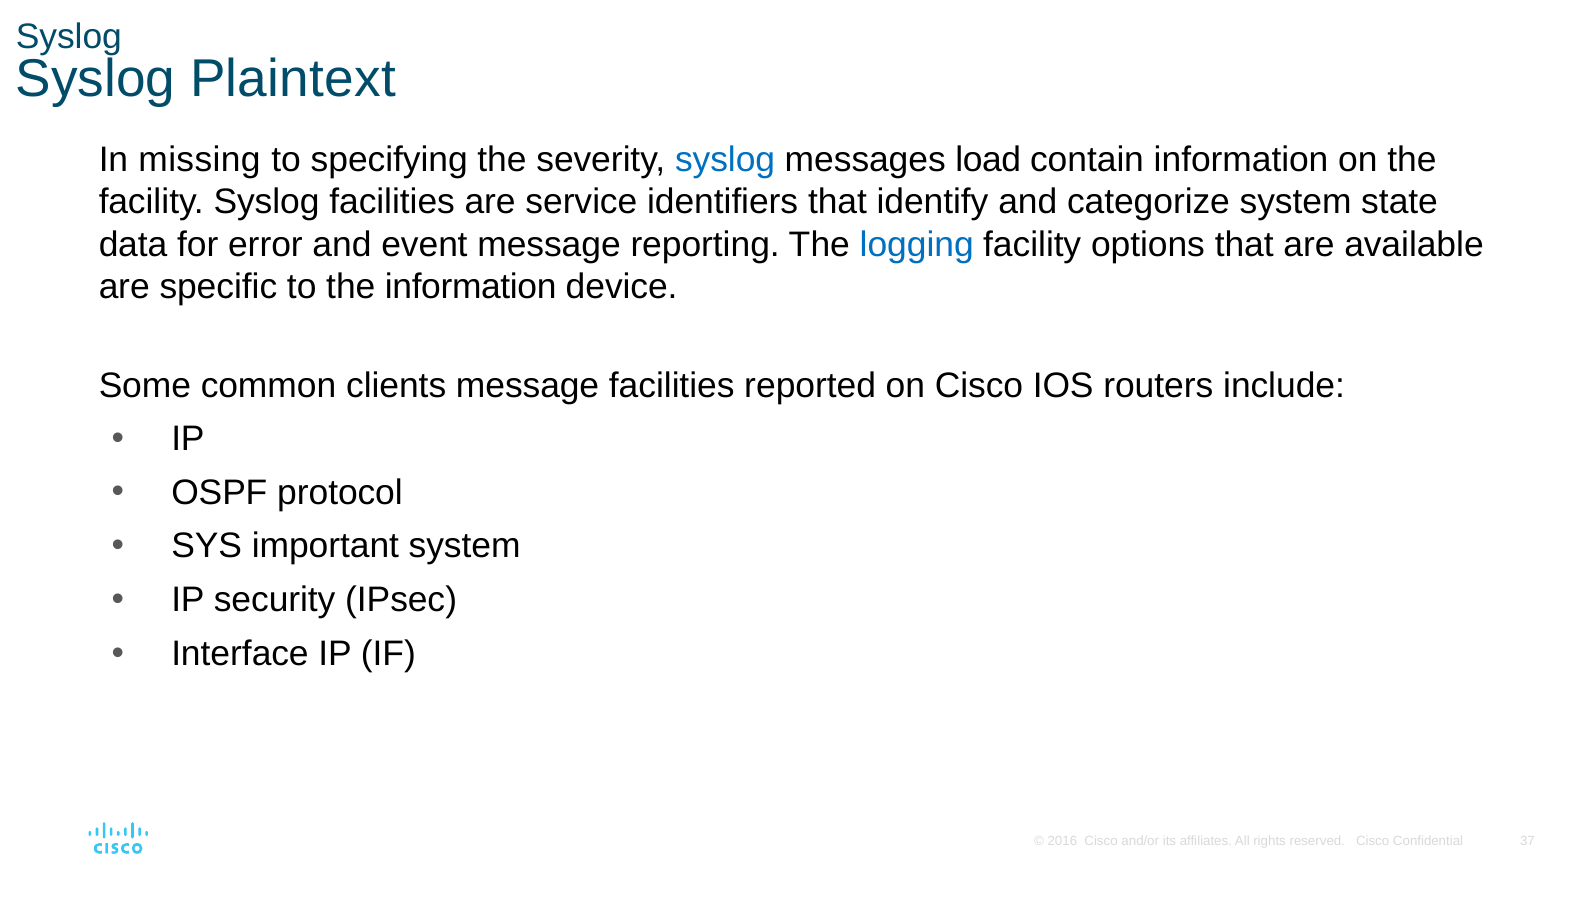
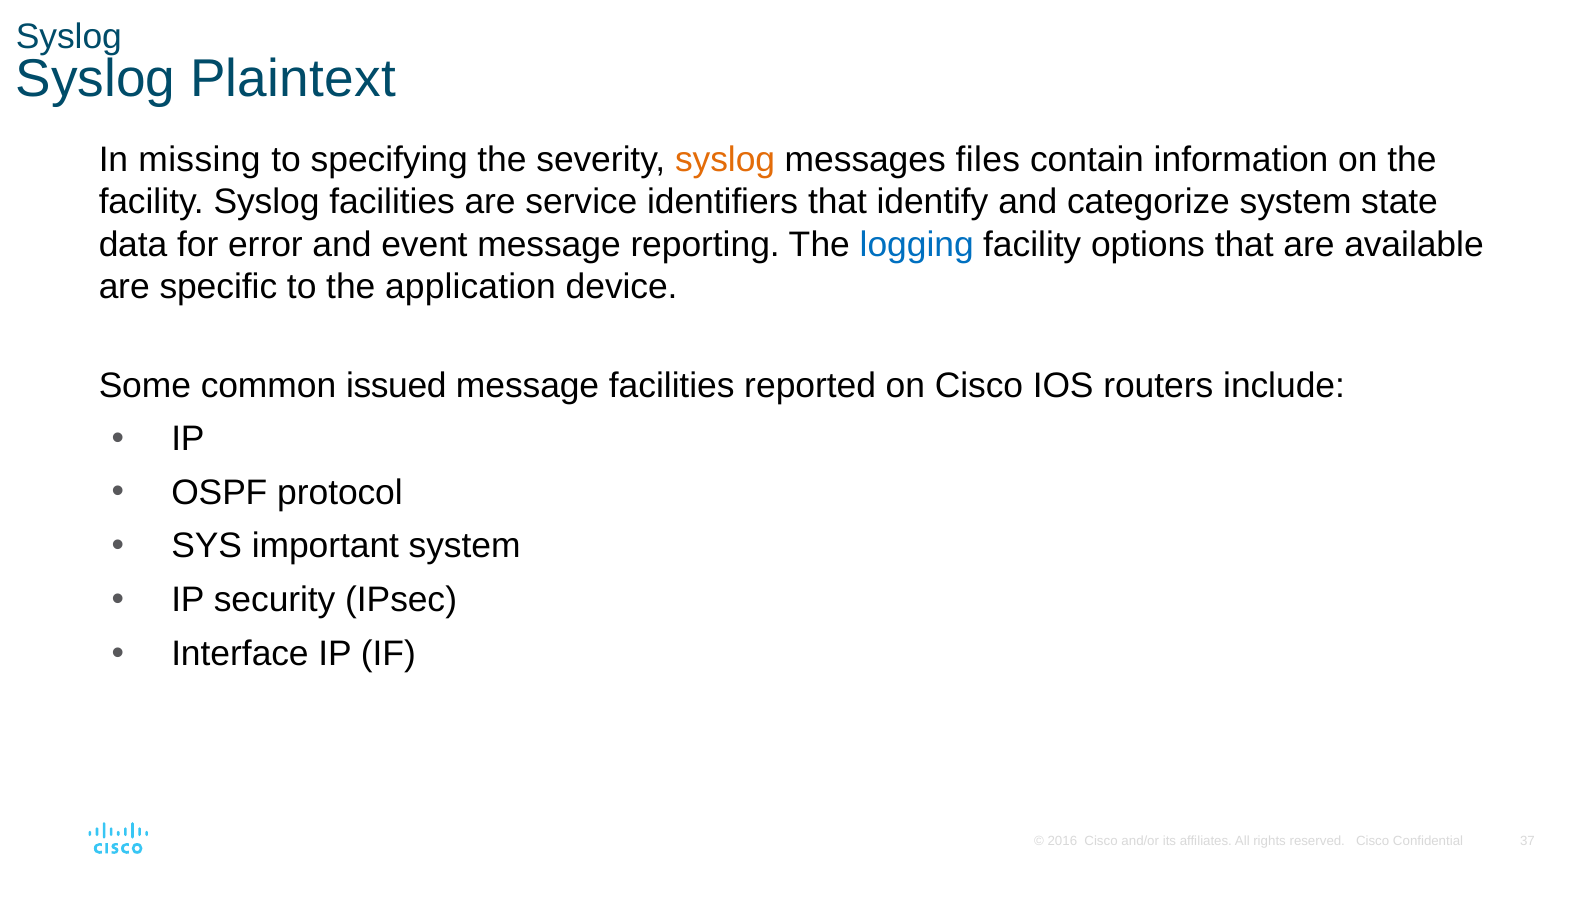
syslog colour: blue -> orange (725, 159)
load: load -> files (988, 159)
the information: information -> application (470, 287)
clients: clients -> issued (396, 386)
